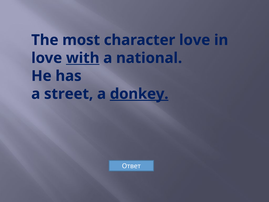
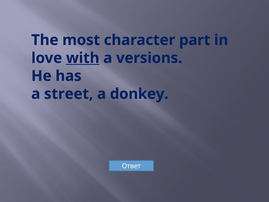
character love: love -> part (195, 40)
national: national -> versions (149, 58)
donkey underline: present -> none (139, 94)
